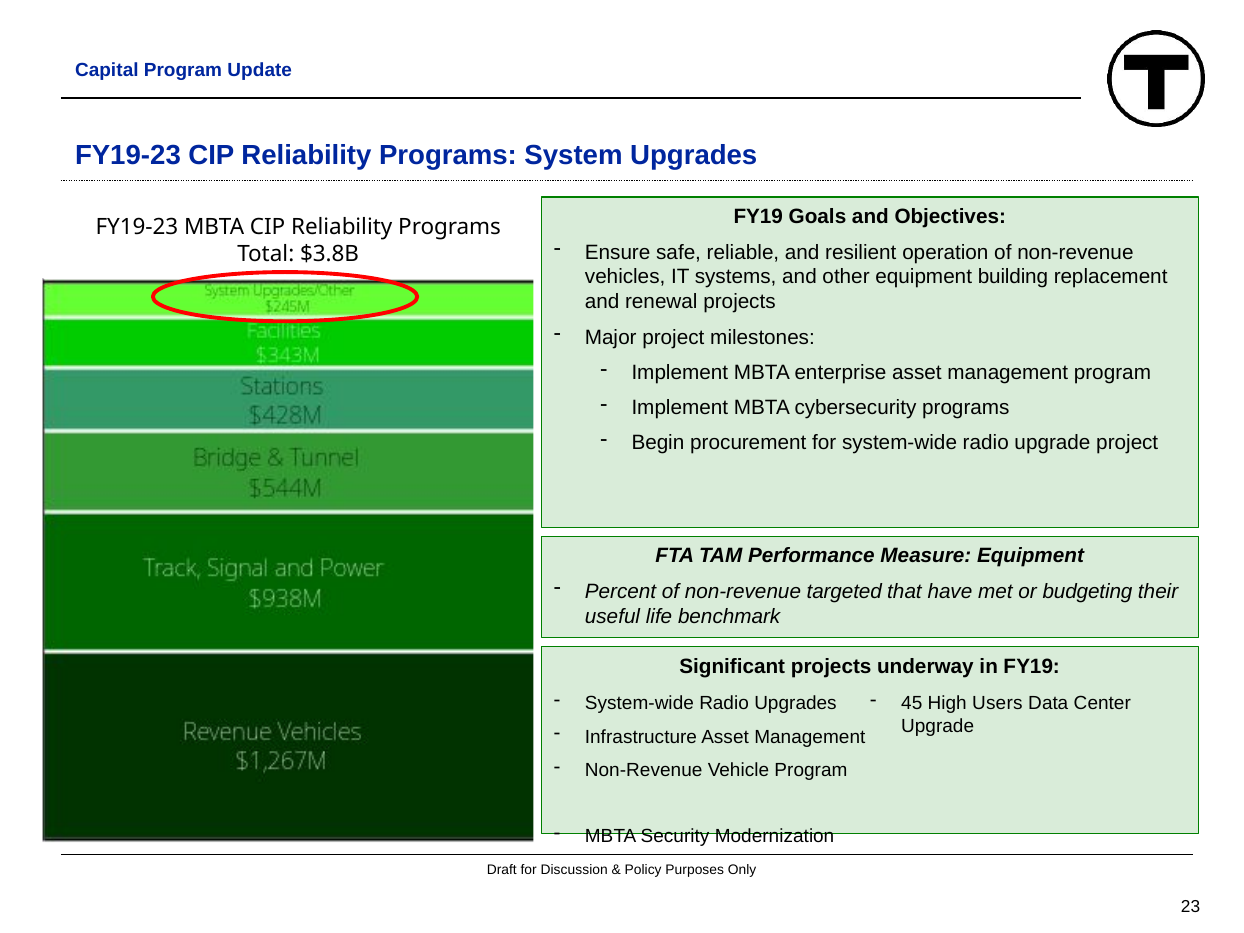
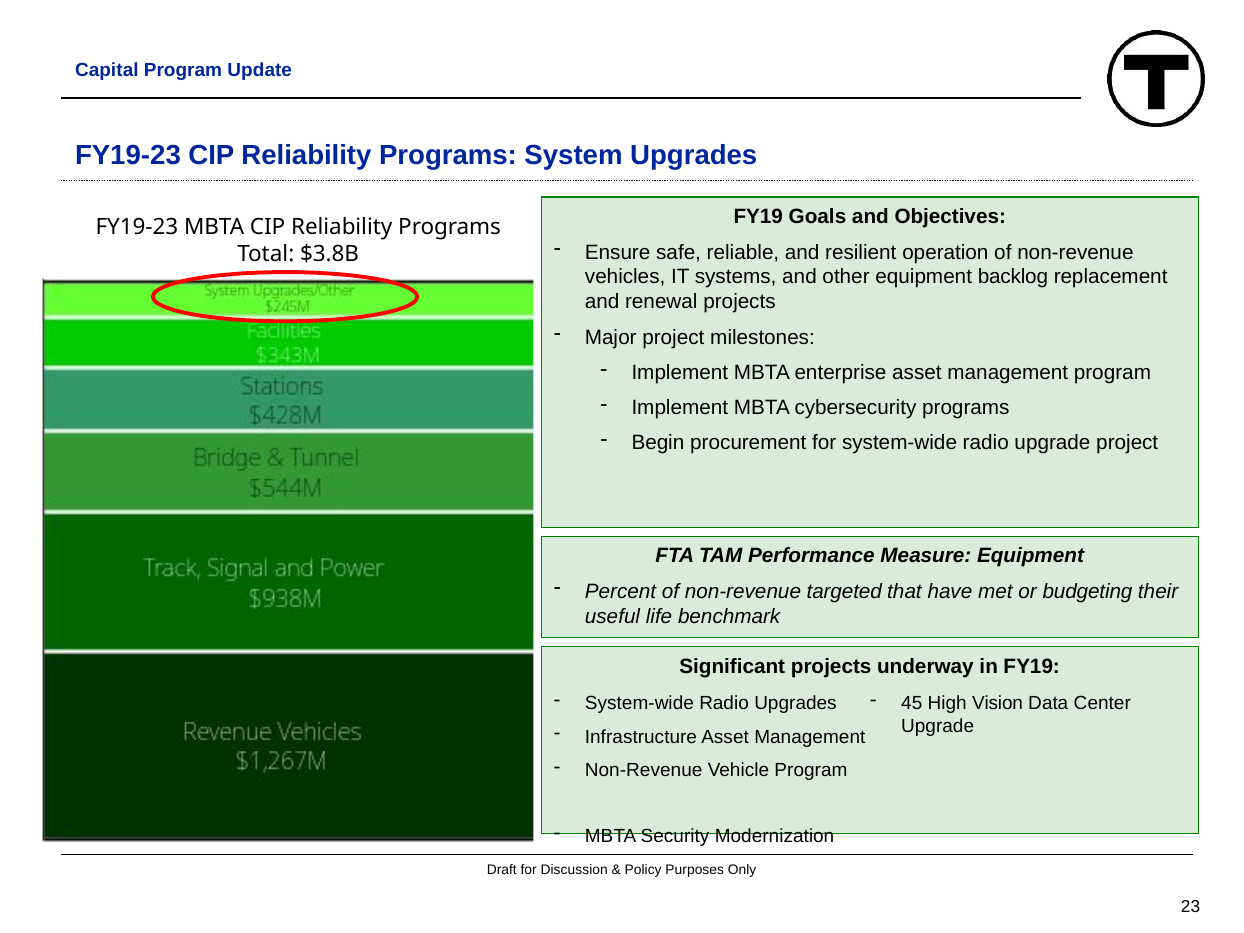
building: building -> backlog (1013, 277)
Users: Users -> Vision (998, 704)
